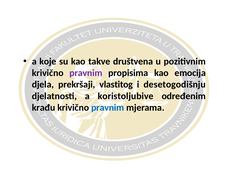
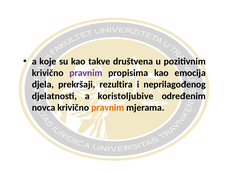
vlastitog: vlastitog -> rezultira (116, 85)
desetogodišnju: desetogodišnju -> neprilagođenog (175, 85)
krađu: krađu -> novca (44, 108)
pravnim colour: blue -> orange (108, 108)
